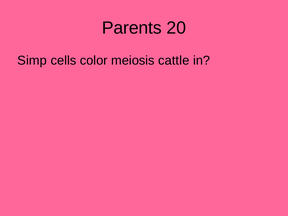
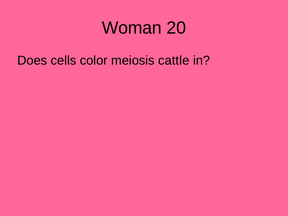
Parents: Parents -> Woman (132, 28)
Simp: Simp -> Does (32, 60)
